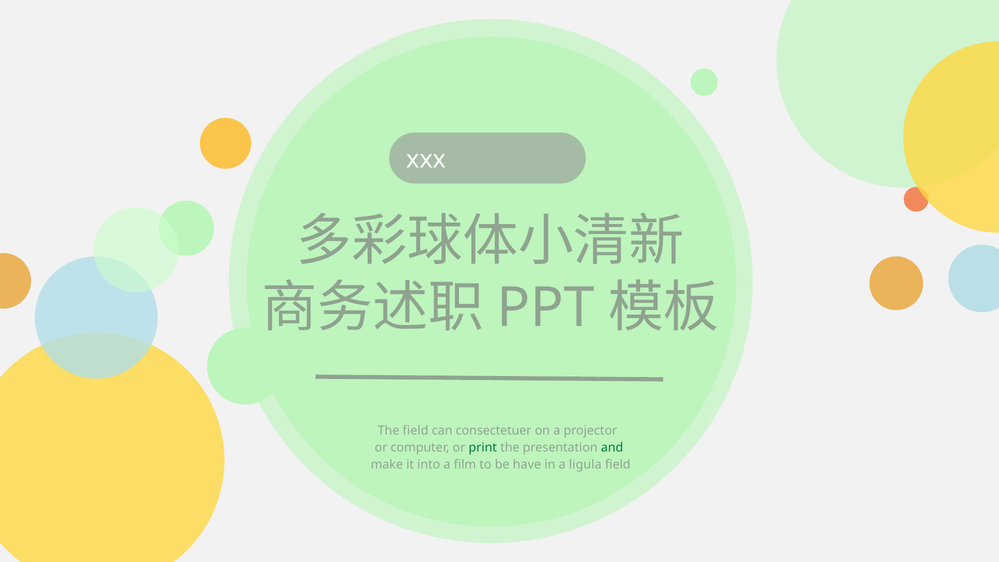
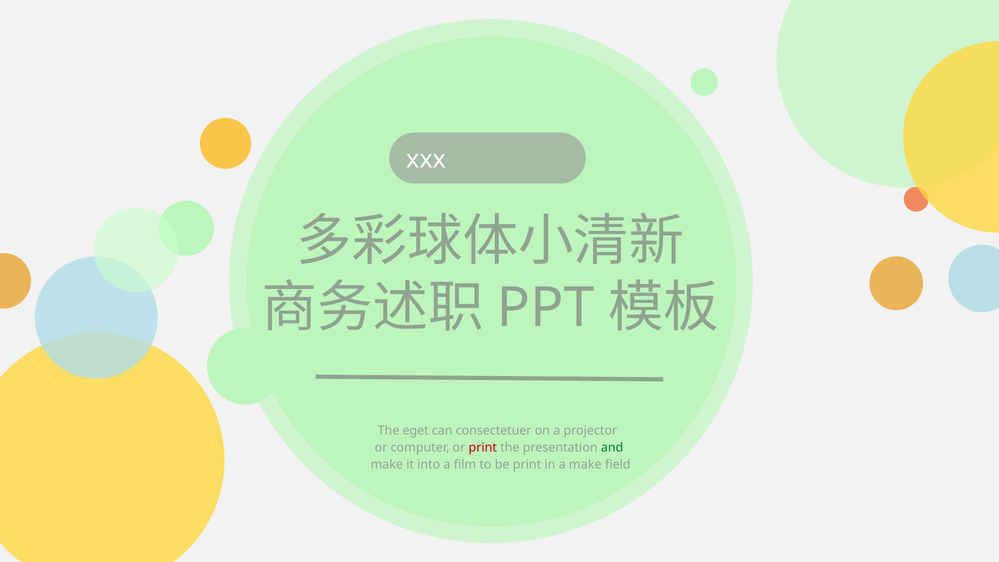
The field: field -> eget (416, 431)
print colour: green -> red (483, 448)
be have: have -> print (527, 465)
a ligula: ligula -> make (585, 465)
